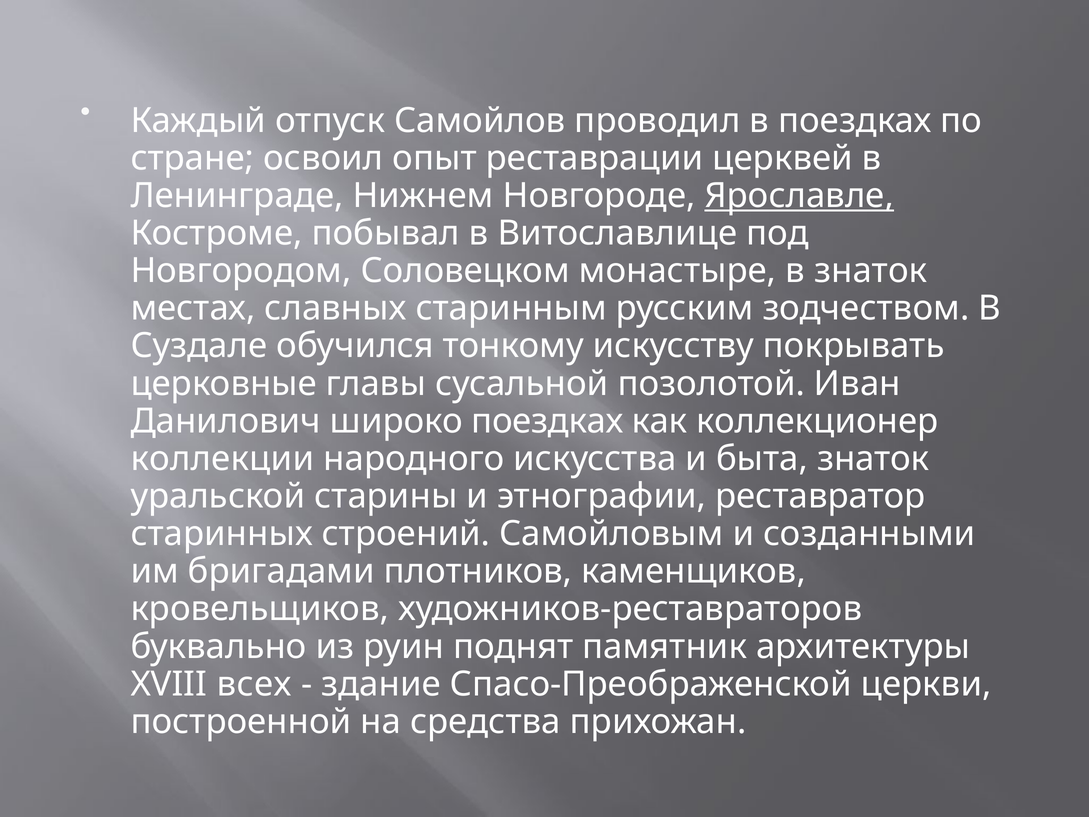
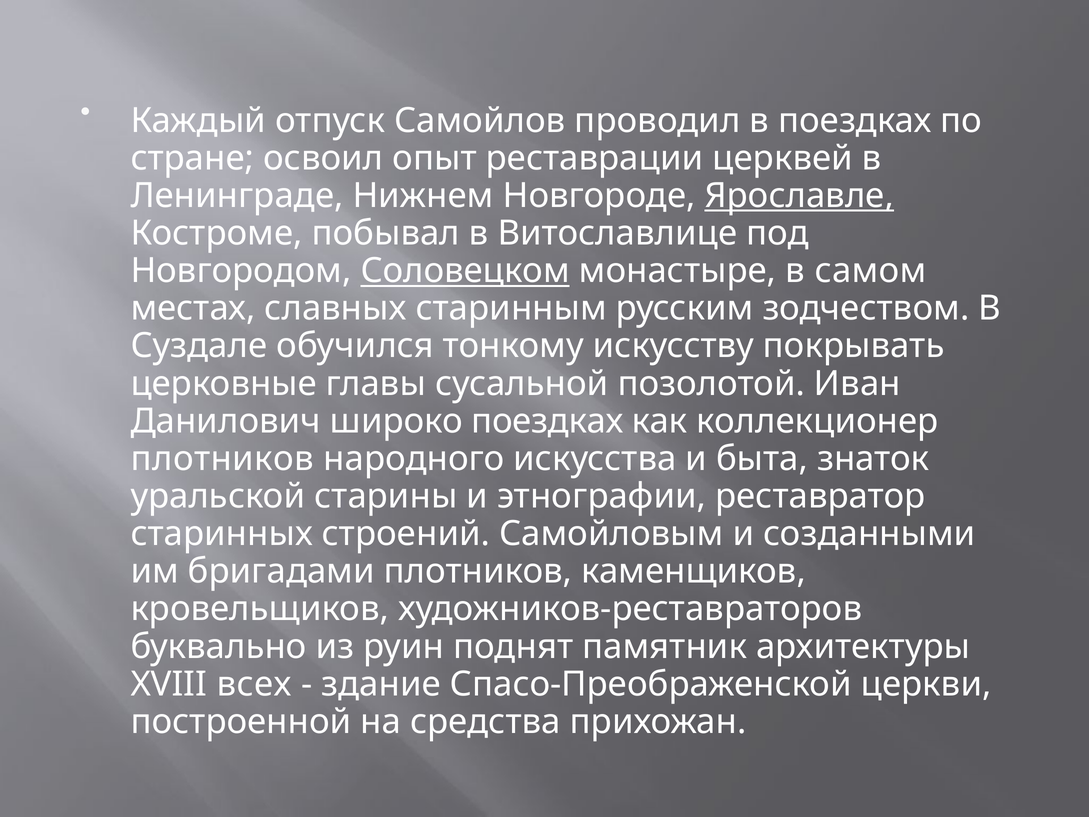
Соловецком underline: none -> present (465, 271)
в знаток: знаток -> самом (871, 271)
коллекции: коллекции -> плотников (222, 459)
